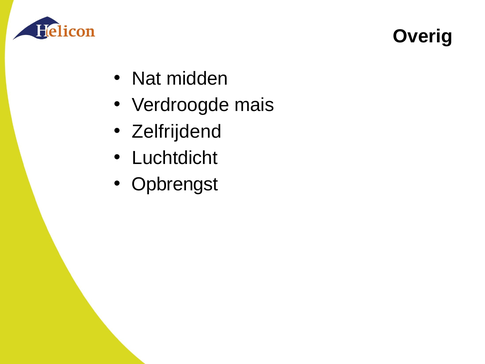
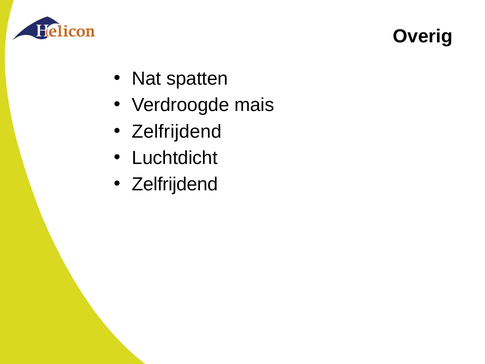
midden: midden -> spatten (197, 79)
Opbrengst: Opbrengst -> Zelfrijdend (175, 184)
